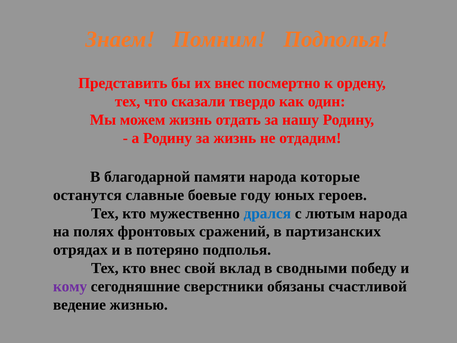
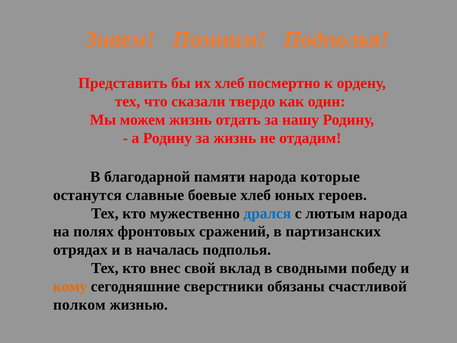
их внес: внес -> хлеб (229, 83)
боевые году: году -> хлеб (256, 195)
потеряно: потеряно -> началась (167, 250)
кому colour: purple -> orange (70, 286)
ведение: ведение -> полком (79, 305)
